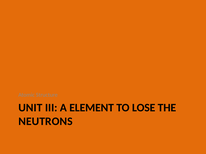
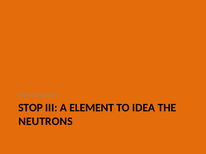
UNIT: UNIT -> STOP (30, 108)
LOSE: LOSE -> IDEA (144, 108)
